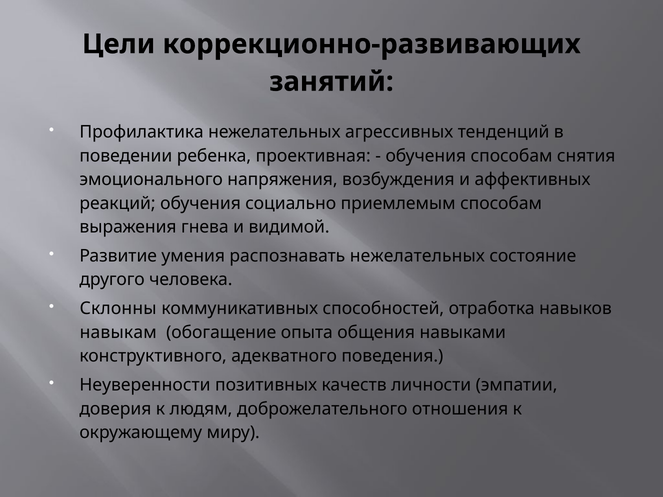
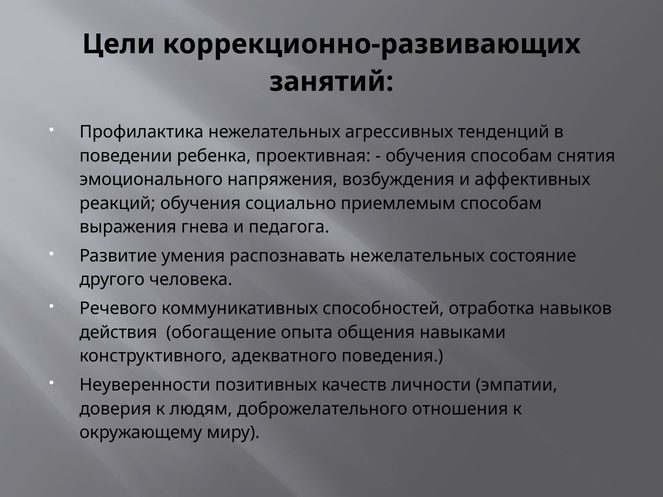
видимой: видимой -> педагога (289, 227)
Склонны: Склонны -> Речевого (118, 309)
навыкам: навыкам -> действия (118, 333)
